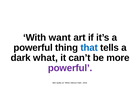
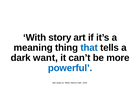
want: want -> story (60, 37)
powerful: powerful -> meaning (33, 47)
what: what -> want (45, 58)
powerful colour: purple -> blue (70, 68)
